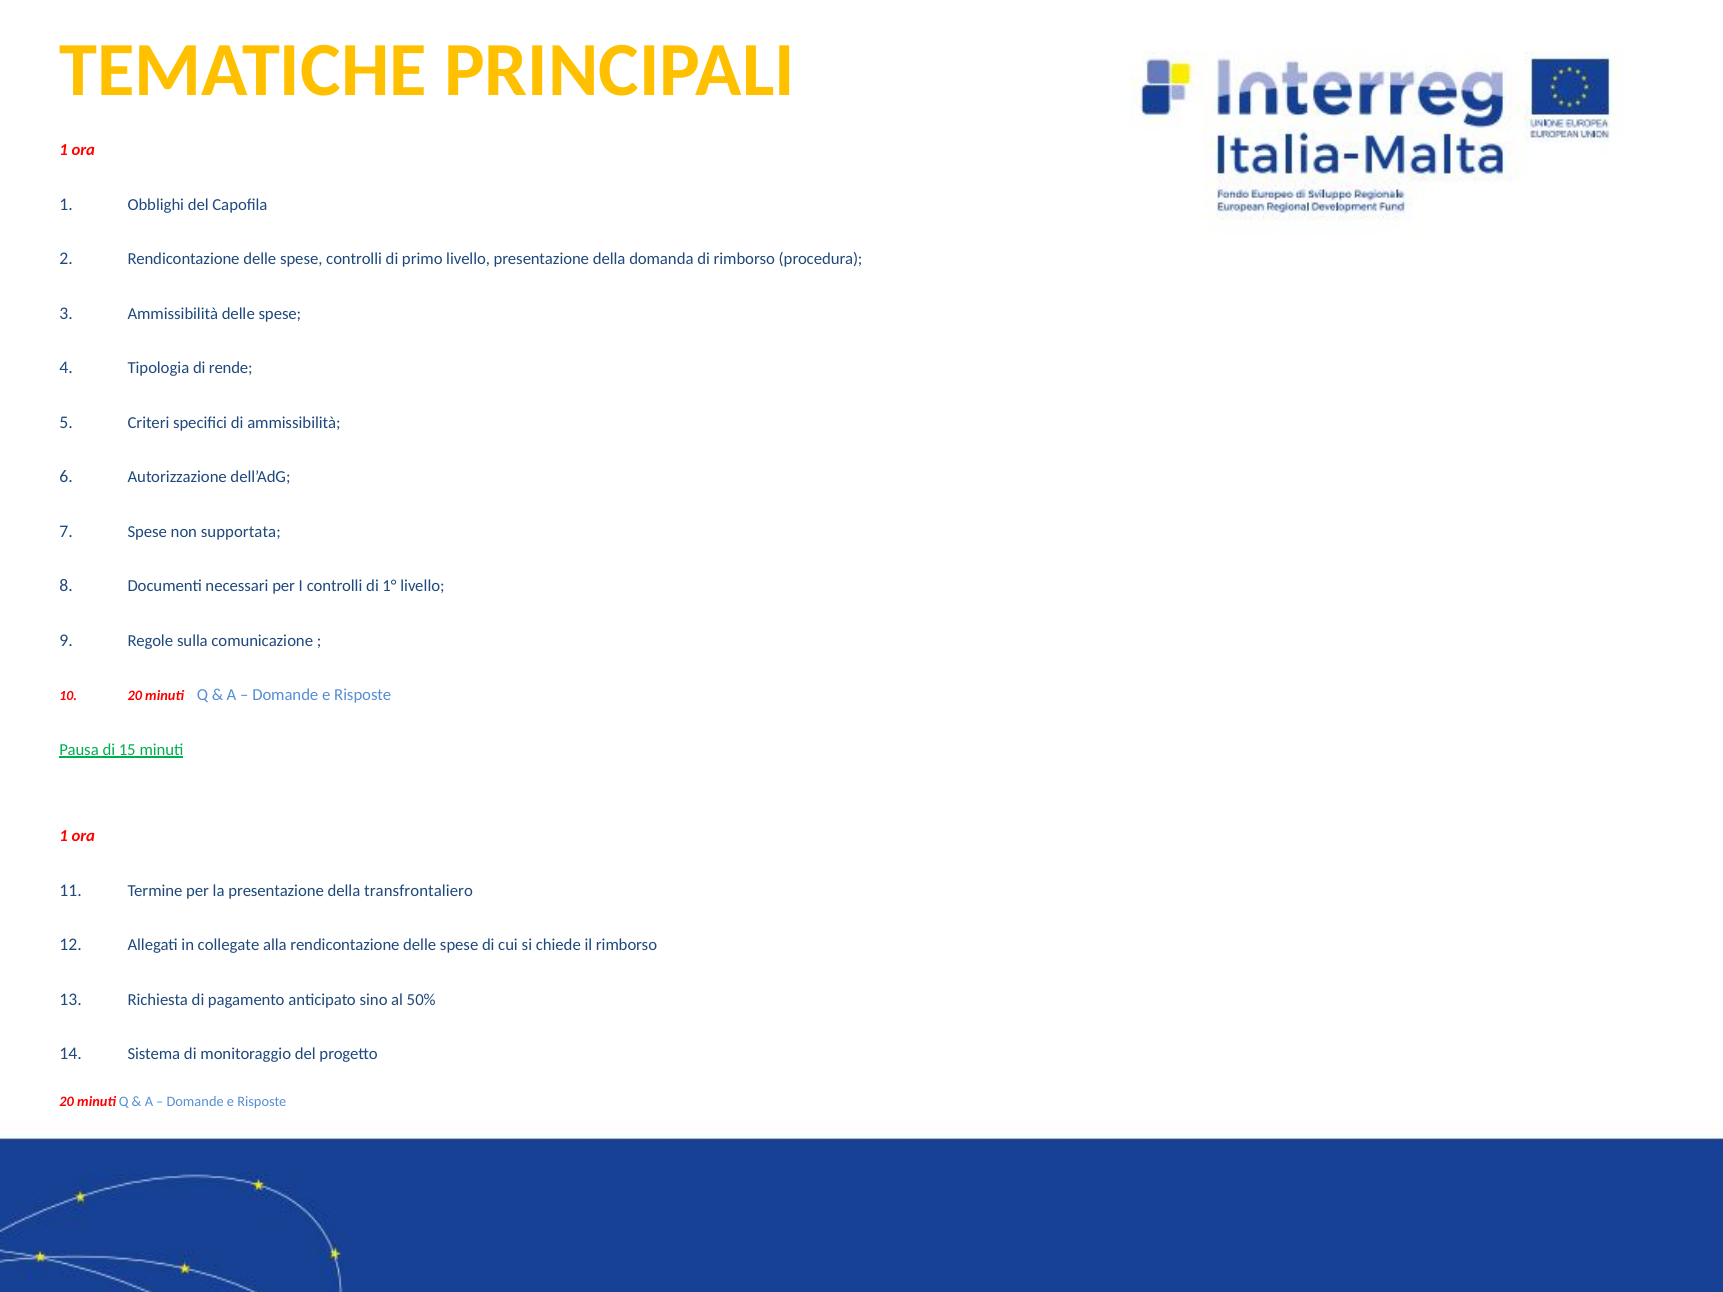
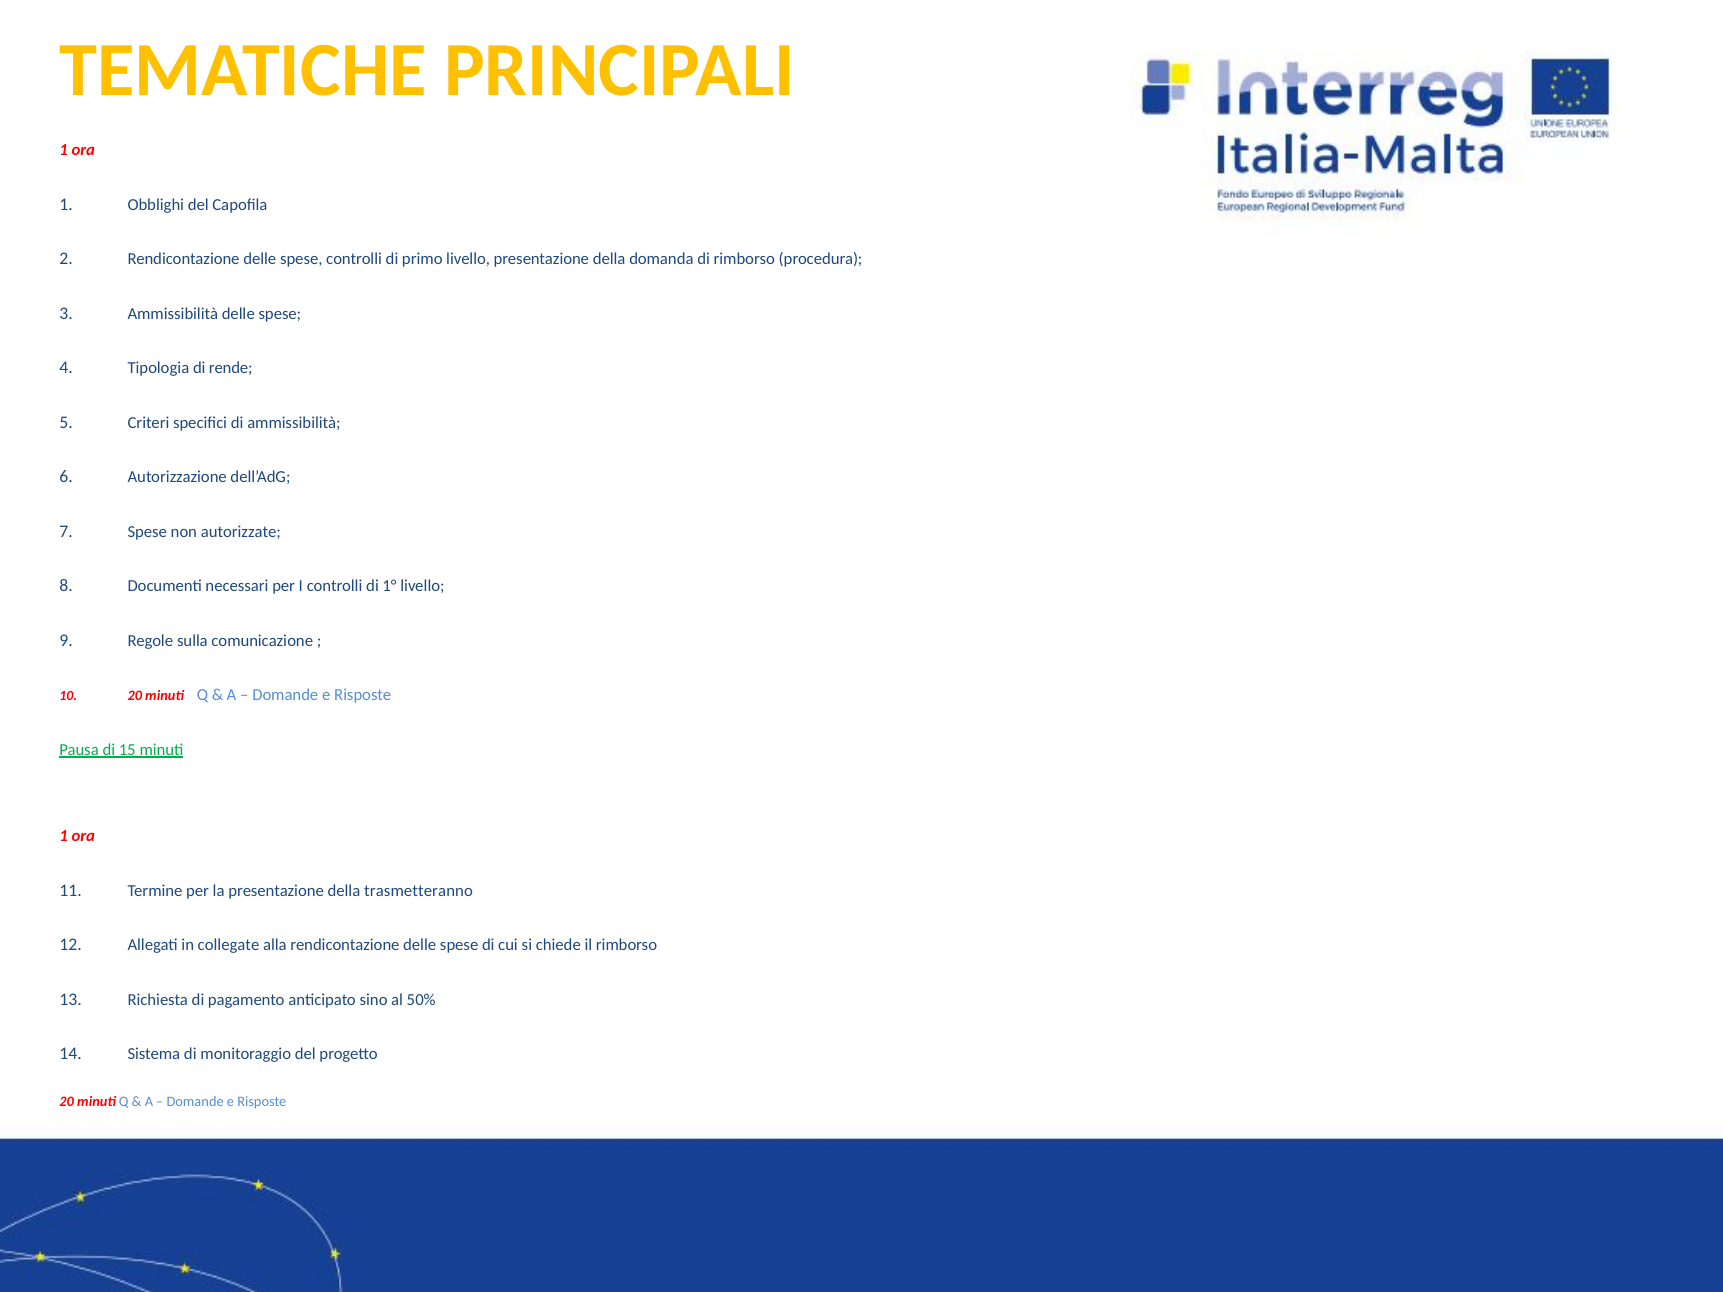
supportata: supportata -> autorizzate (241, 532)
transfrontaliero: transfrontaliero -> trasmetteranno (419, 891)
